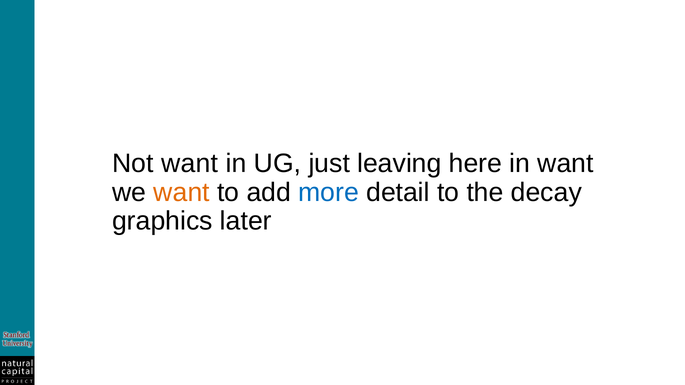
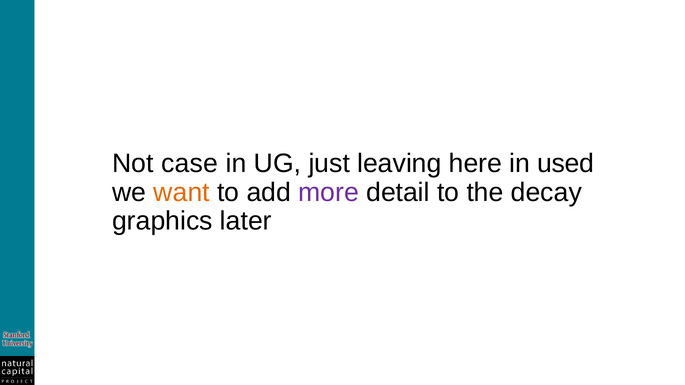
Not want: want -> case (190, 164)
in want: want -> used (566, 164)
more colour: blue -> purple (329, 193)
